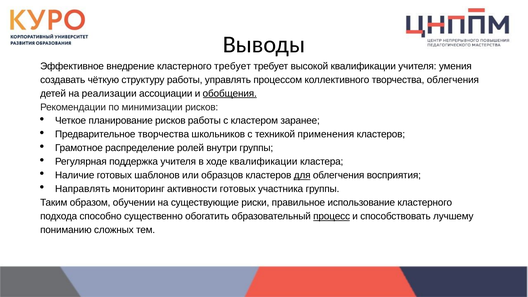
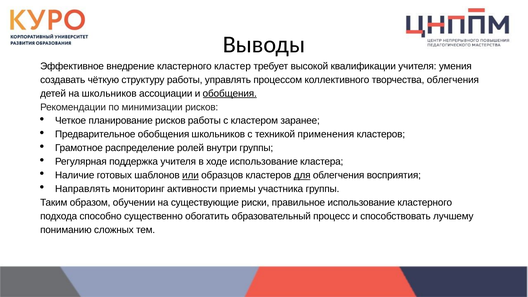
кластерного требует: требует -> кластер (233, 66)
на реализации: реализации -> школьников (109, 93)
Предварительное творчества: творчества -> обобщения (164, 134)
ходе квалификации: квалификации -> использование (264, 162)
или underline: none -> present (190, 175)
активности готовых: готовых -> приемы (238, 189)
процесс underline: present -> none (332, 216)
